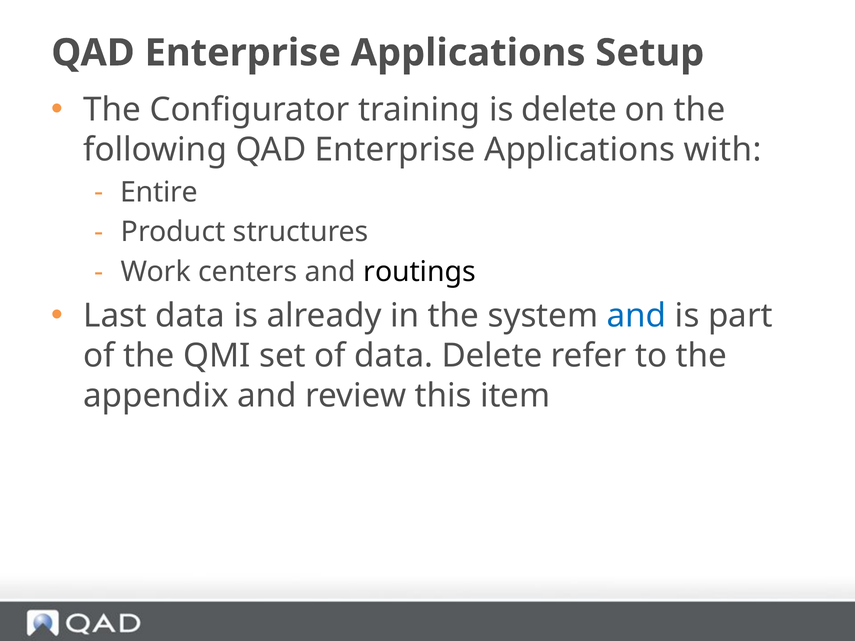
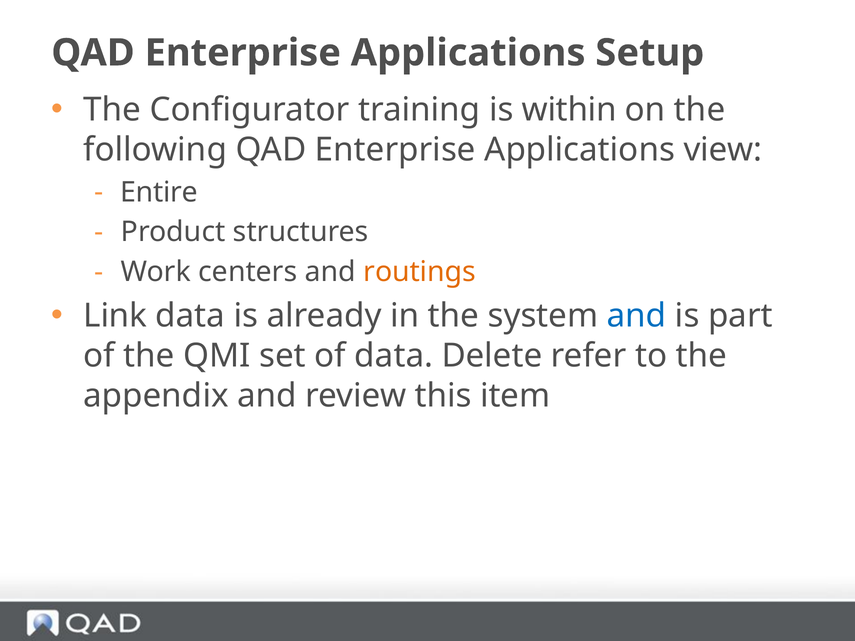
is delete: delete -> within (569, 110)
with: with -> view (723, 150)
routings colour: black -> orange (420, 272)
Last: Last -> Link (115, 316)
